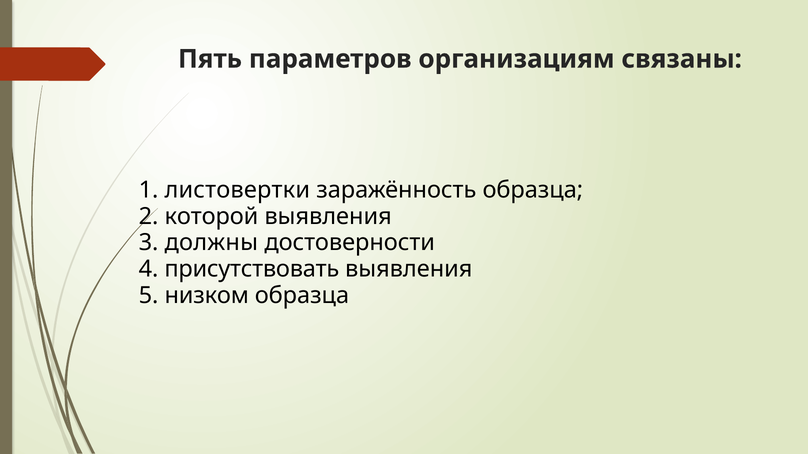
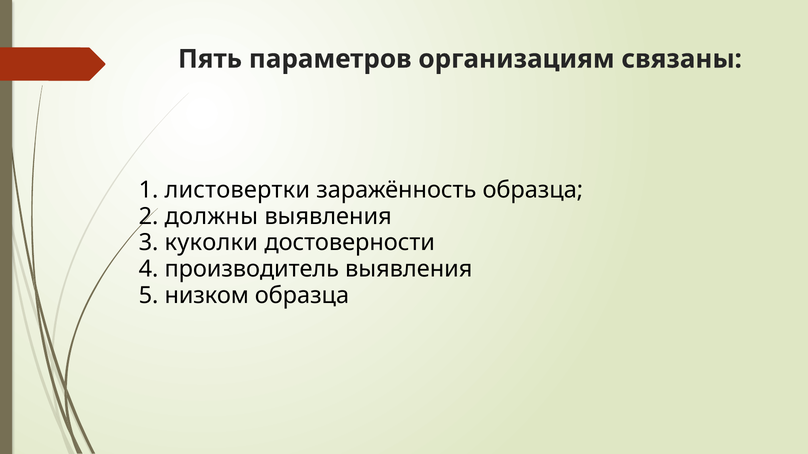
которой: которой -> должны (211, 217)
должны: должны -> куколки (211, 243)
присутствовать: присутствовать -> производитель (252, 269)
